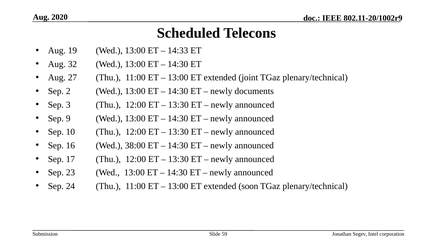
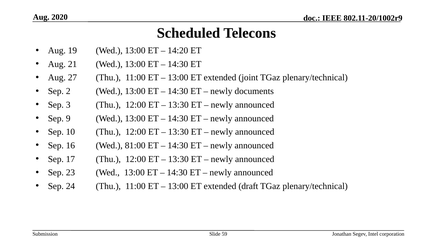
14:33: 14:33 -> 14:20 (178, 50)
32: 32 -> 21 (73, 64)
38:00: 38:00 -> 81:00 (135, 145)
soon: soon -> draft (248, 186)
